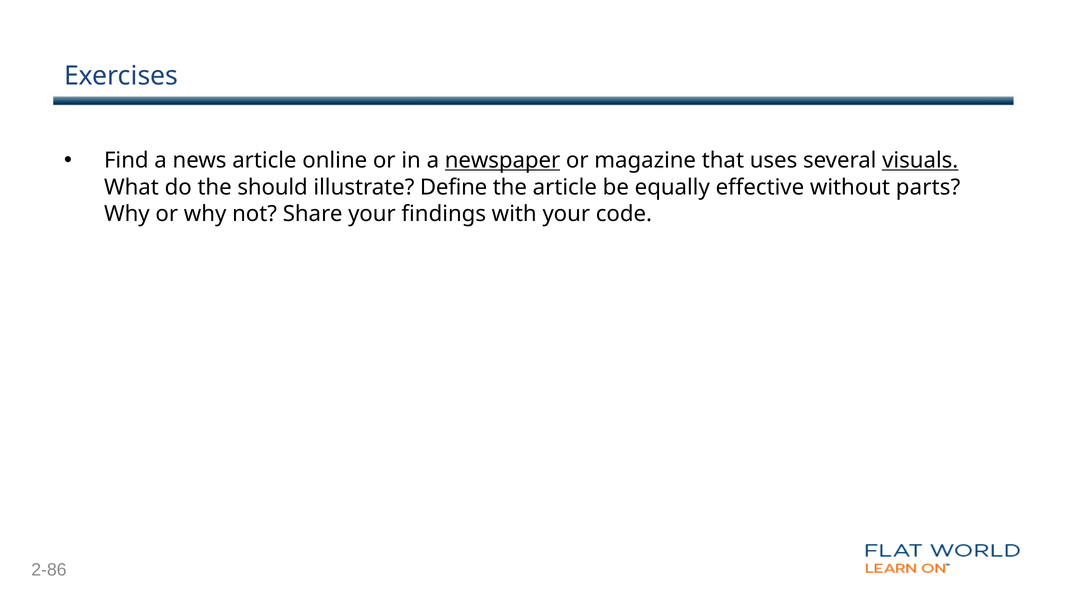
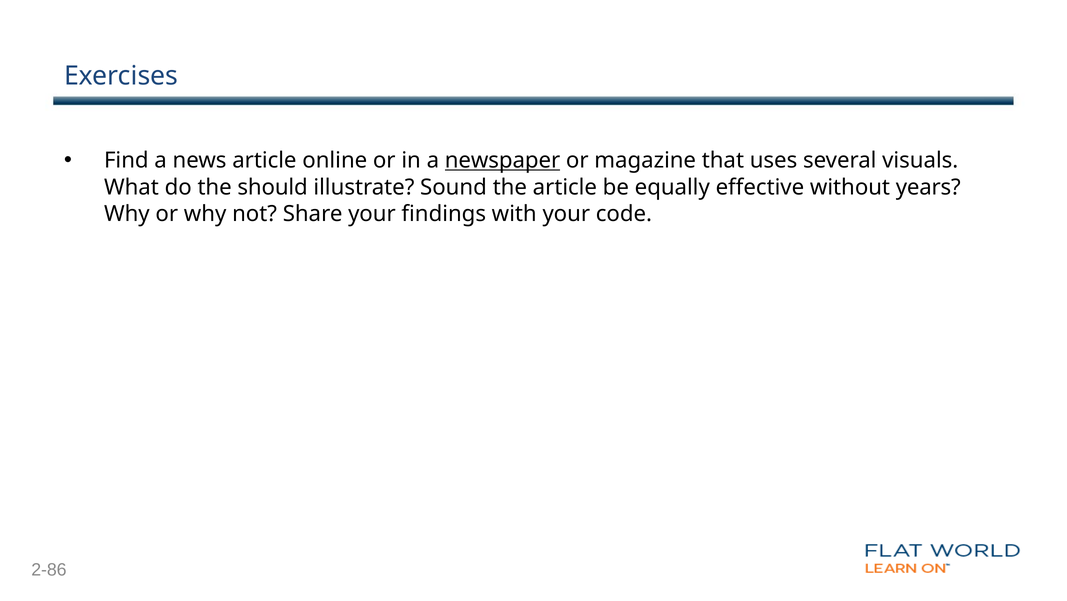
visuals underline: present -> none (920, 160)
Define: Define -> Sound (453, 187)
parts: parts -> years (928, 187)
